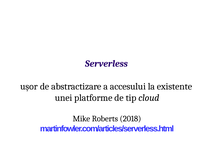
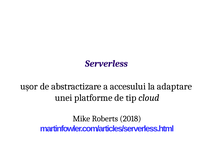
existente: existente -> adaptare (174, 87)
